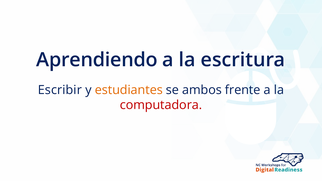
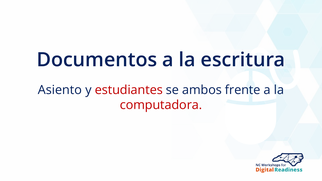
Aprendiendo: Aprendiendo -> Documentos (97, 60)
Escribir: Escribir -> Asiento (60, 90)
estudiantes colour: orange -> red (129, 90)
